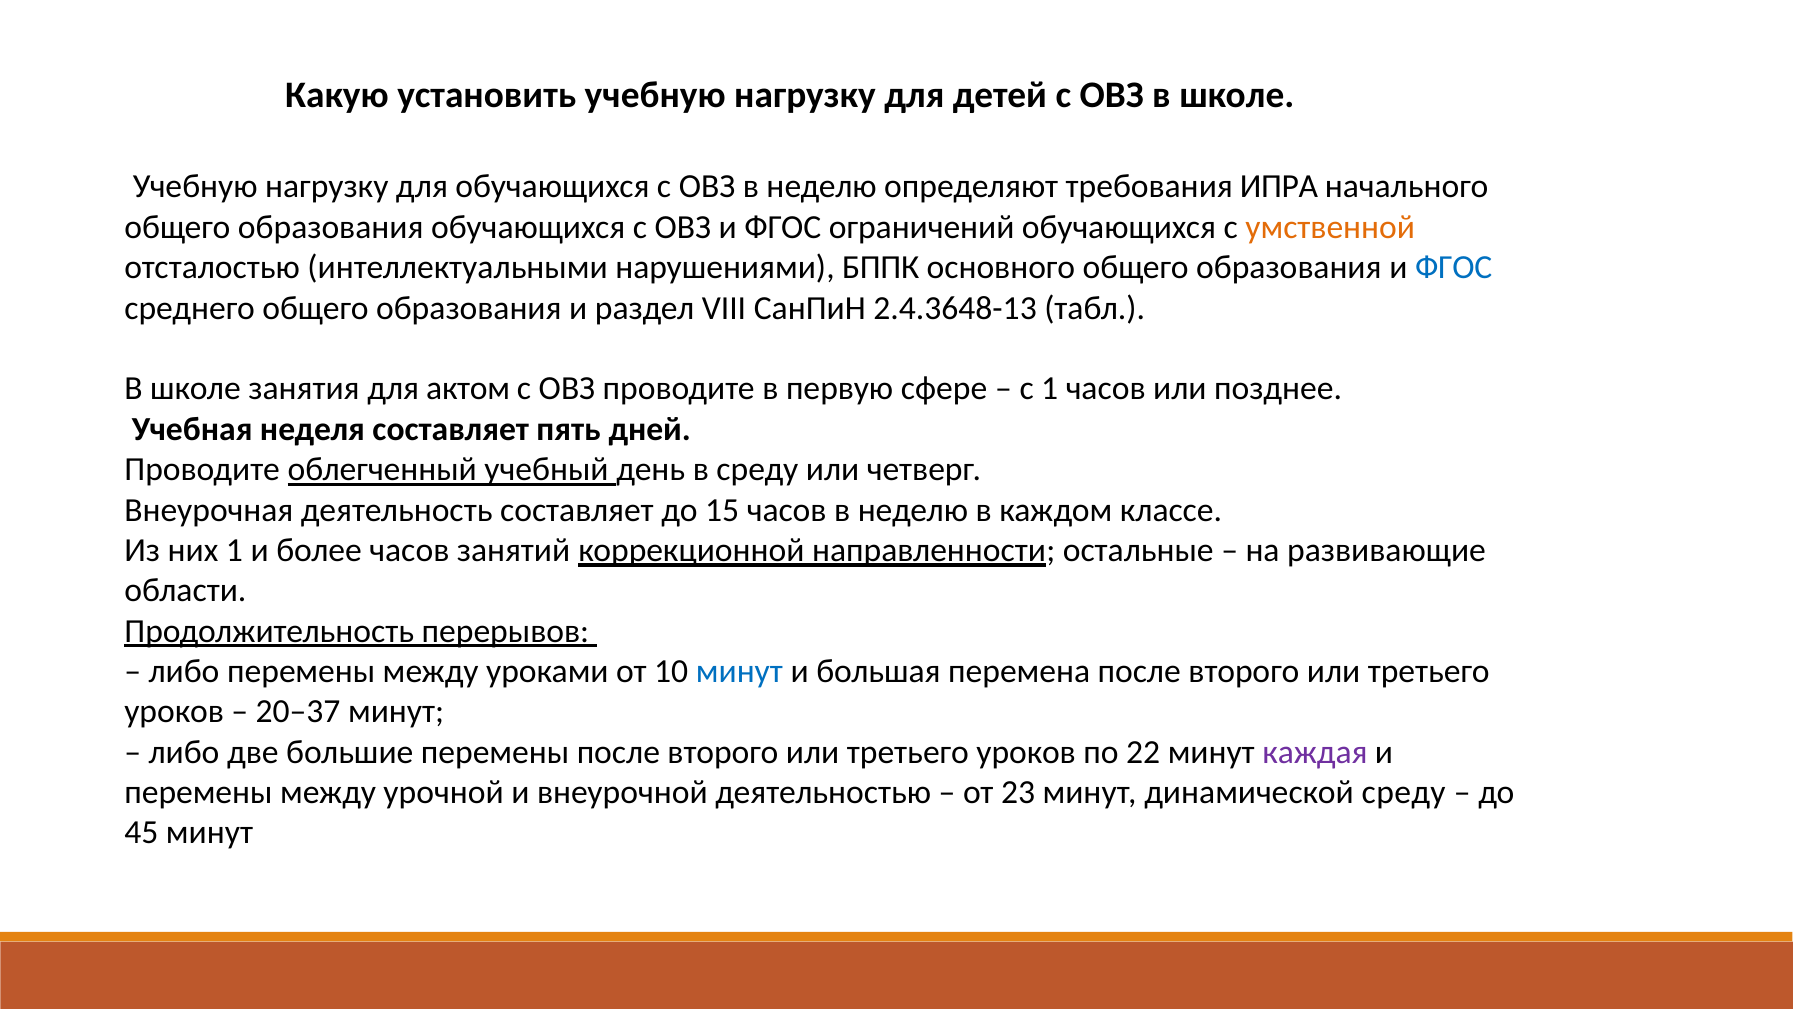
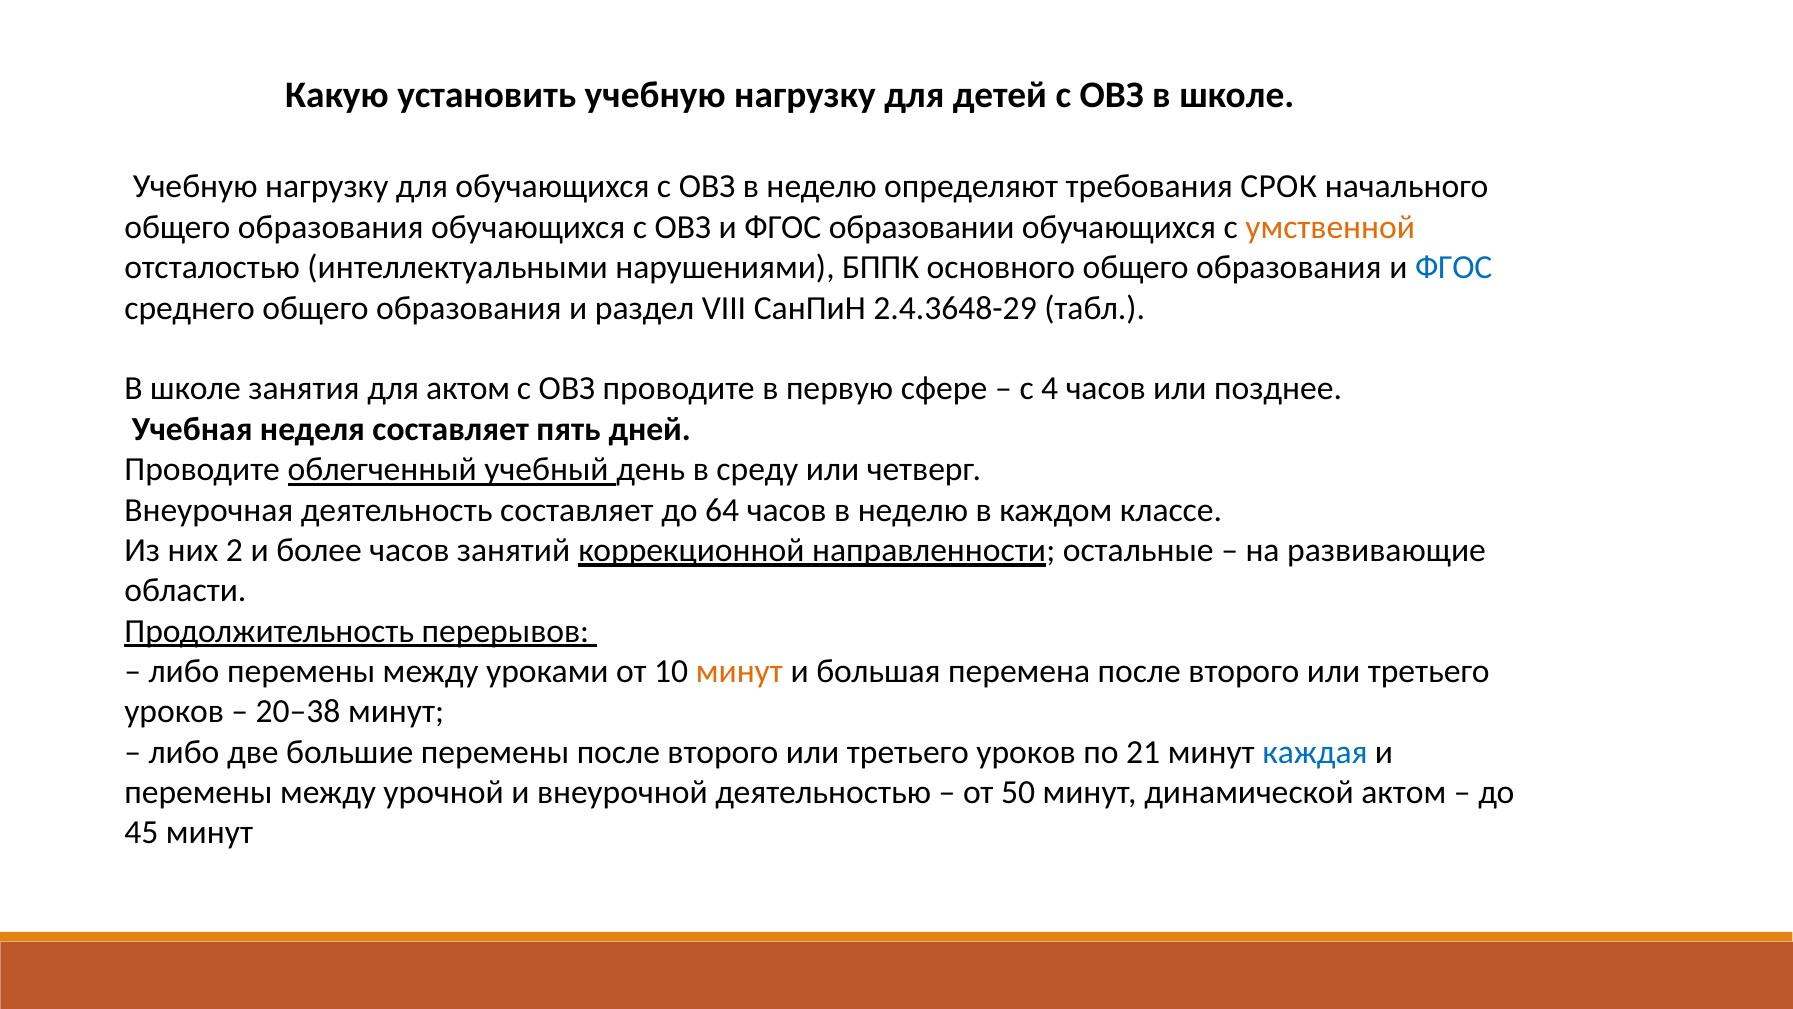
ИПРА: ИПРА -> СРОК (1279, 186)
ограничений: ограничений -> образовании (922, 227)
2.4.3648-13: 2.4.3648-13 -> 2.4.3648-29 (955, 308)
с 1: 1 -> 4 (1050, 389)
15: 15 -> 64 (722, 510)
них 1: 1 -> 2 (234, 550)
минут colour: blue -> orange (739, 671)
20–37: 20–37 -> 20–38 (298, 711)
22: 22 -> 21 (1143, 752)
каждая colour: purple -> blue (1315, 752)
23: 23 -> 50 (1018, 792)
динамической среду: среду -> актом (1404, 792)
